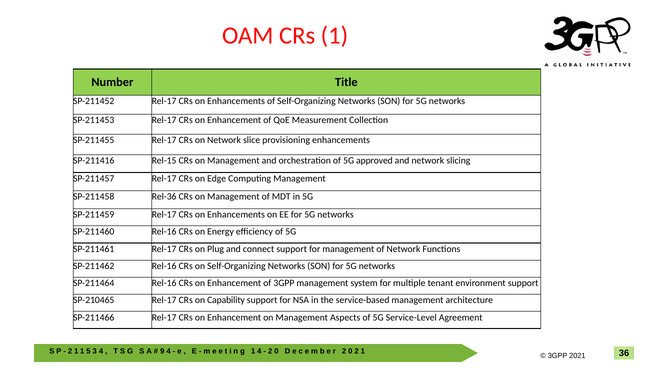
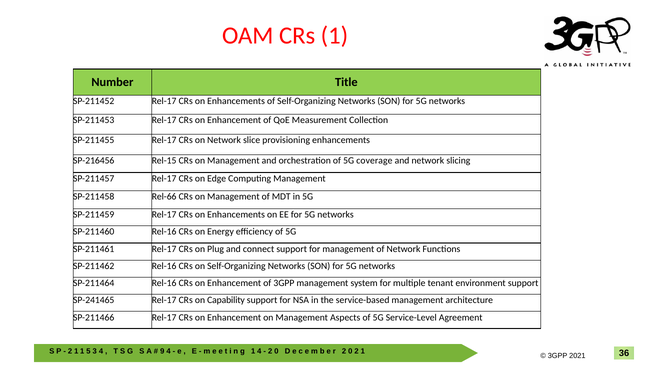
SP-211416: SP-211416 -> SP-216456 (94, 161)
approved: approved -> coverage (374, 161)
Rel-36: Rel-36 -> Rel-66 (164, 197)
SP-210465: SP-210465 -> SP-241465 (94, 300)
